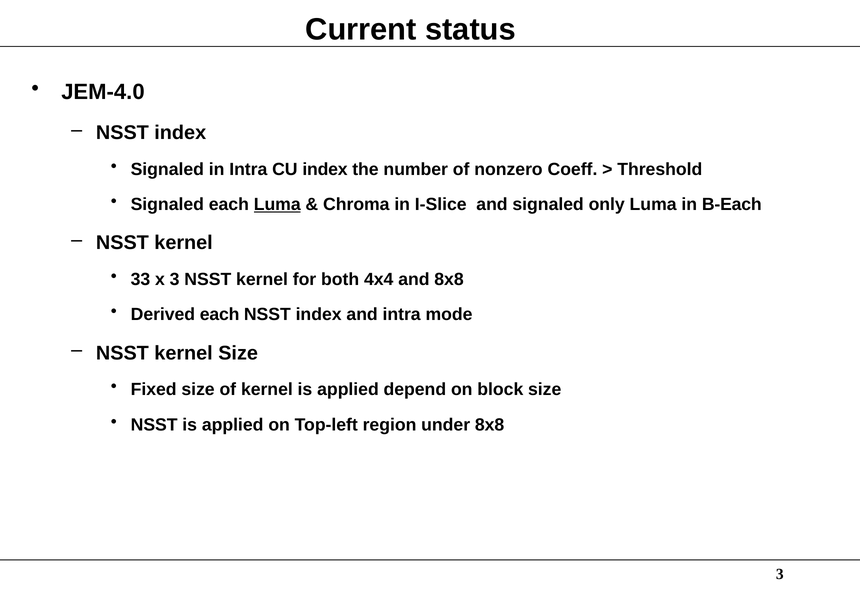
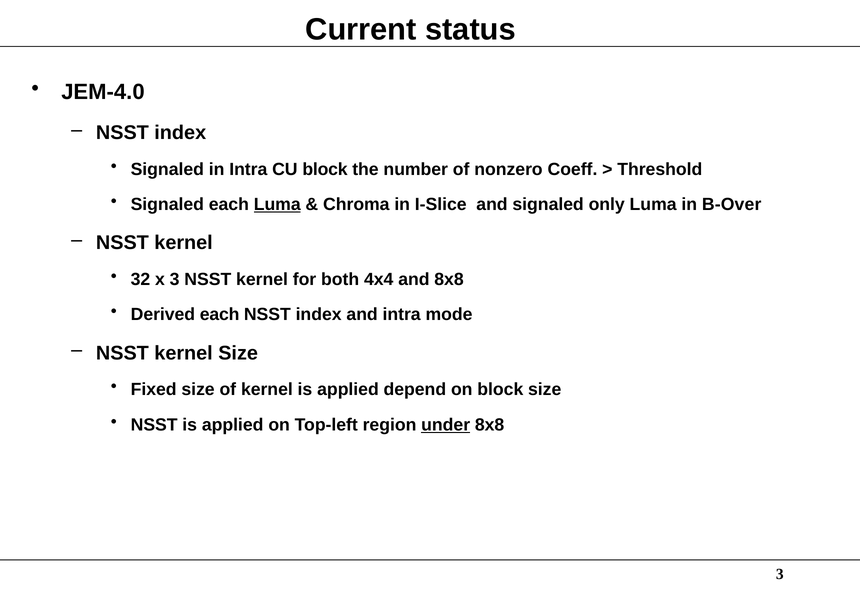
CU index: index -> block (325, 169)
B-Each: B-Each -> B-Over (732, 205)
33: 33 -> 32 (140, 280)
under underline: none -> present (446, 425)
